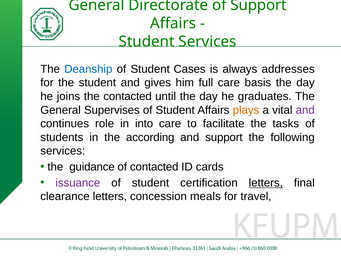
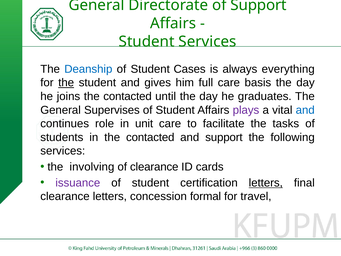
addresses: addresses -> everything (288, 69)
the underline: none -> present (66, 83)
plays colour: orange -> purple (246, 110)
and colour: purple -> blue (305, 110)
into: into -> unit (144, 124)
in the according: according -> contacted (150, 137)
guidance: guidance -> involving (92, 167)
of contacted: contacted -> clearance (154, 167)
meals: meals -> formal (206, 196)
